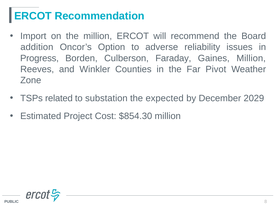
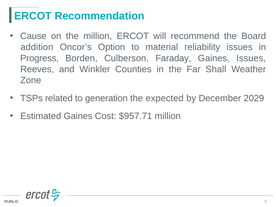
Import: Import -> Cause (33, 36)
adverse: adverse -> material (162, 47)
Gaines Million: Million -> Issues (251, 58)
Pivot: Pivot -> Shall (216, 69)
substation: substation -> generation (106, 98)
Estimated Project: Project -> Gaines (78, 116)
$854.30: $854.30 -> $957.71 (136, 116)
